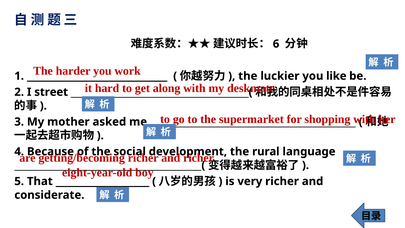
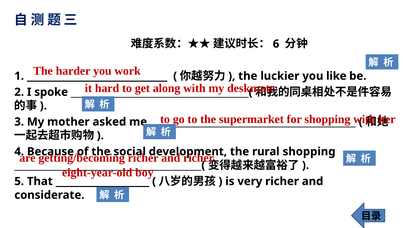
street: street -> spoke (51, 92)
rural language: language -> shopping (309, 151)
